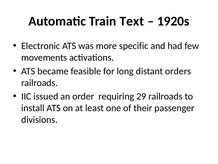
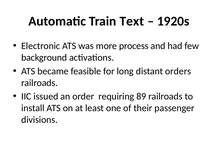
specific: specific -> process (134, 46)
movements: movements -> background (44, 57)
29: 29 -> 89 (141, 96)
